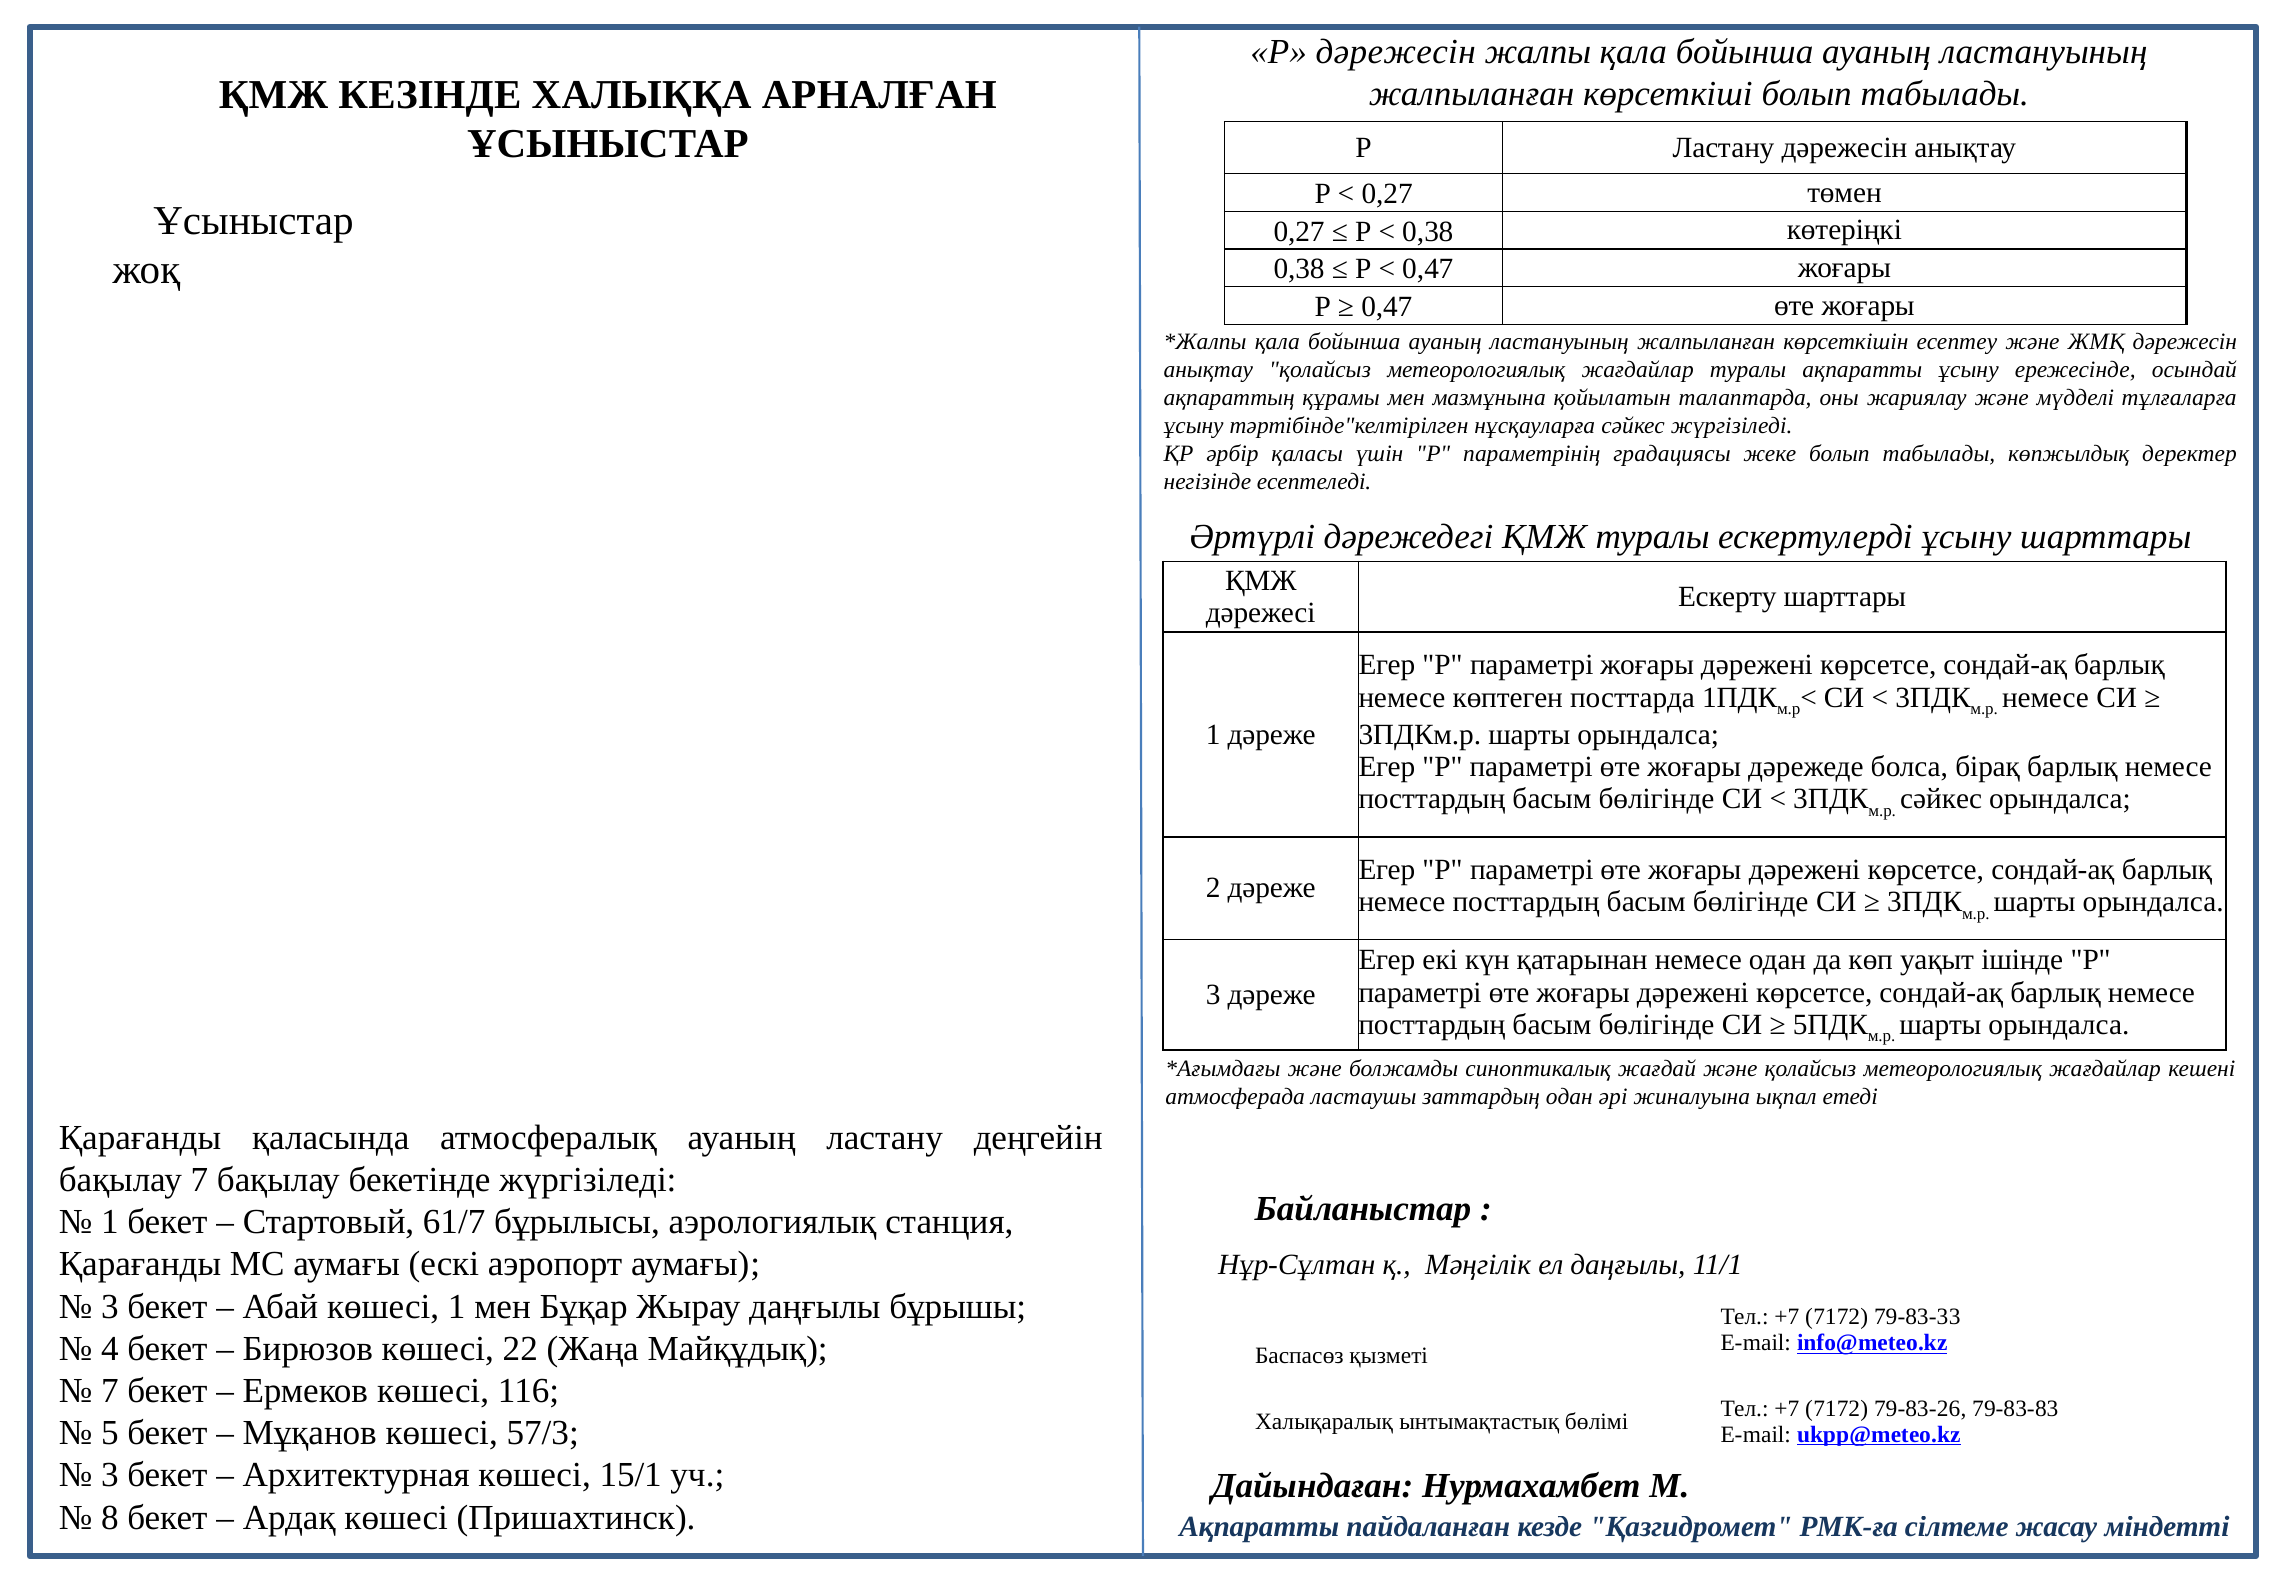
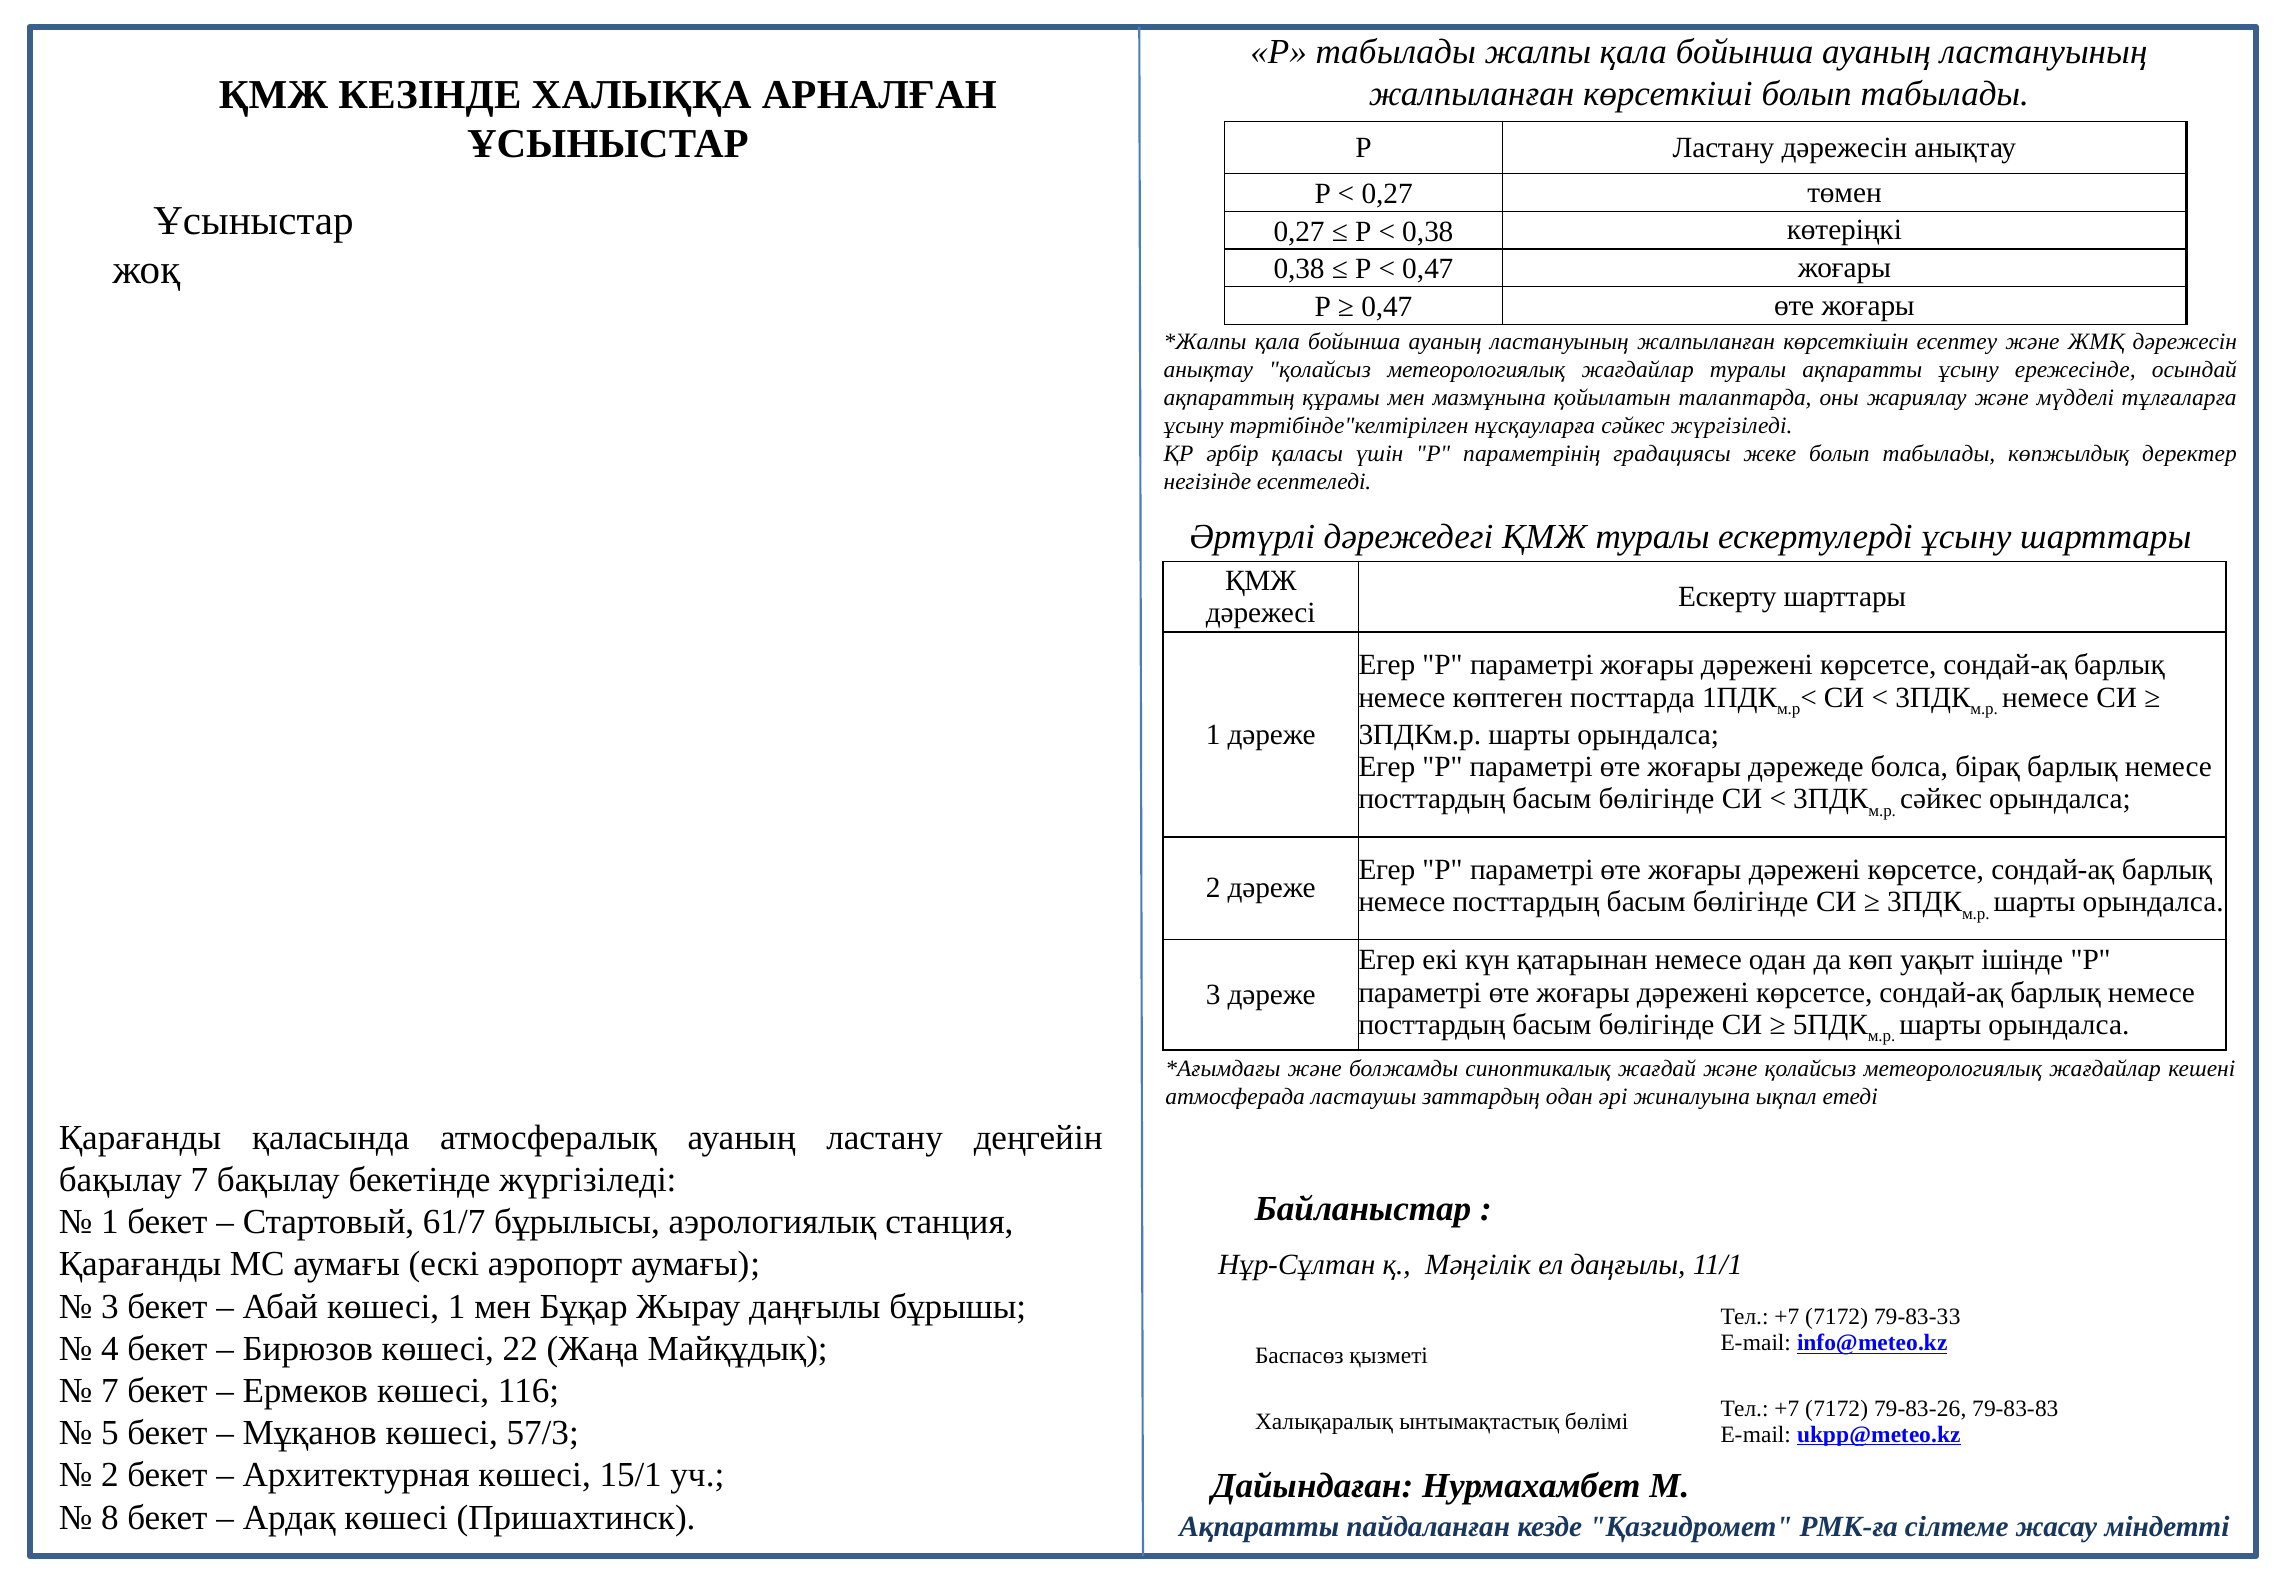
Р дәрежесін: дәрежесін -> табылады (1396, 52)
3: 3 -> 2 (110, 1475)
